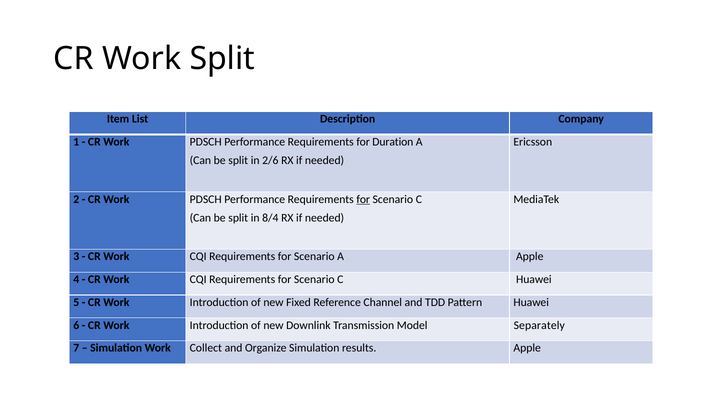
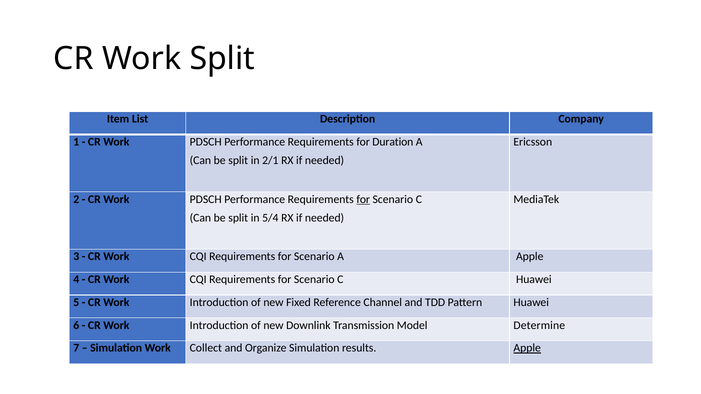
2/6: 2/6 -> 2/1 (270, 161)
8/4: 8/4 -> 5/4 (270, 218)
Separately: Separately -> Determine (539, 325)
Apple underline: none -> present (527, 348)
